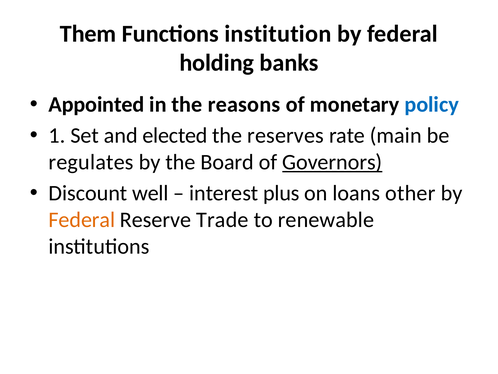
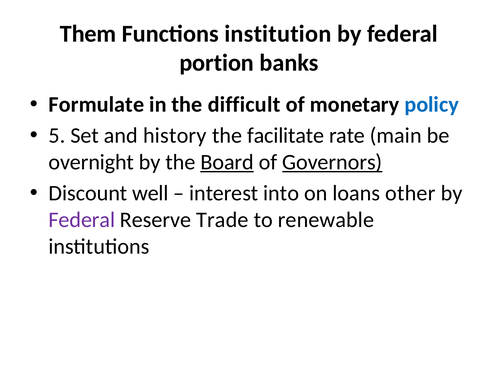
holding: holding -> portion (217, 63)
Appointed: Appointed -> Formulate (96, 104)
reasons: reasons -> difficult (244, 104)
1: 1 -> 5 (57, 135)
elected: elected -> history (175, 135)
reserves: reserves -> facilitate (286, 135)
regulates: regulates -> overnight (91, 162)
Board underline: none -> present (227, 162)
plus: plus -> into (281, 193)
Federal colour: orange -> purple (82, 220)
